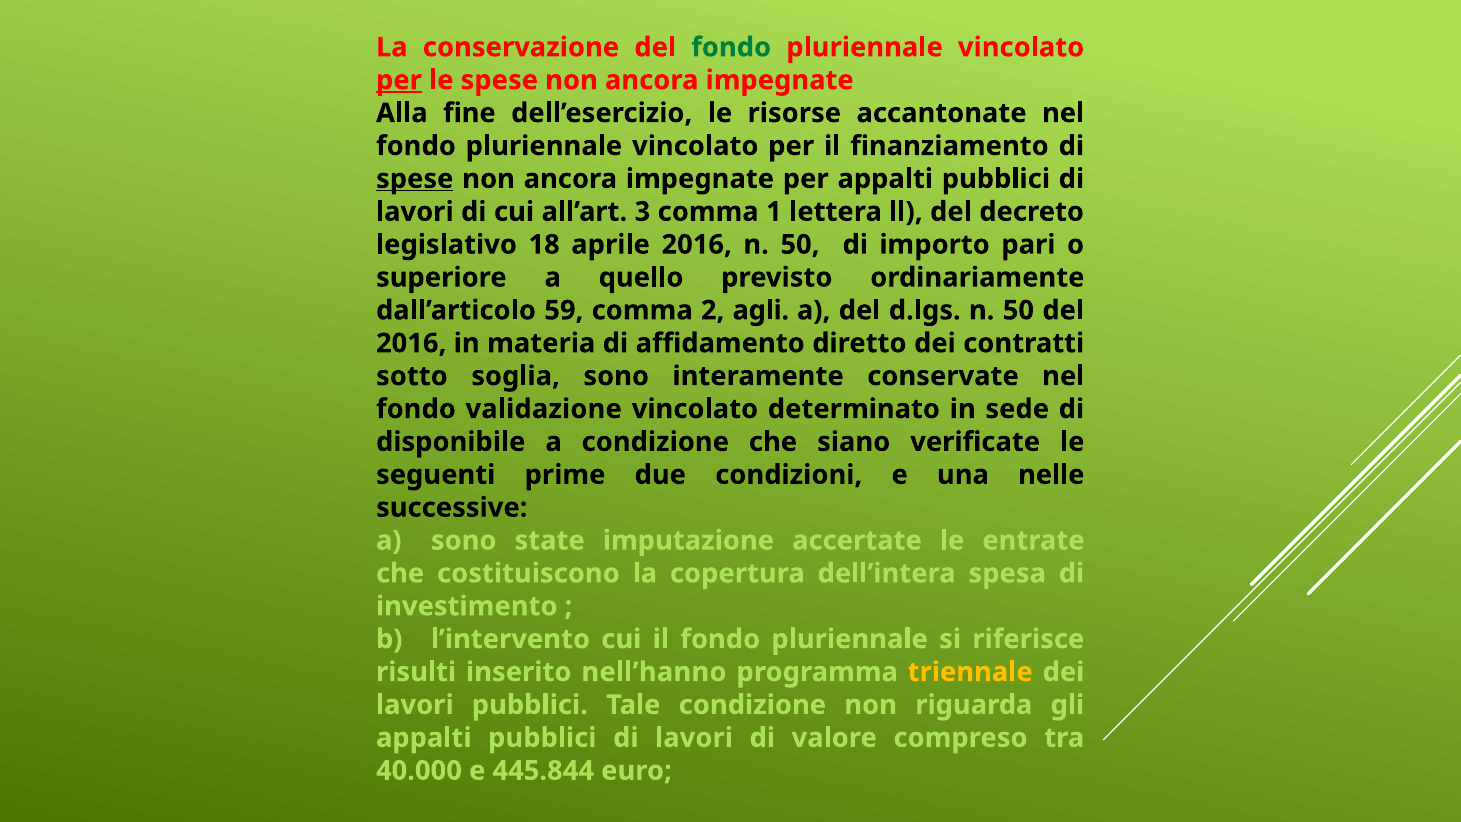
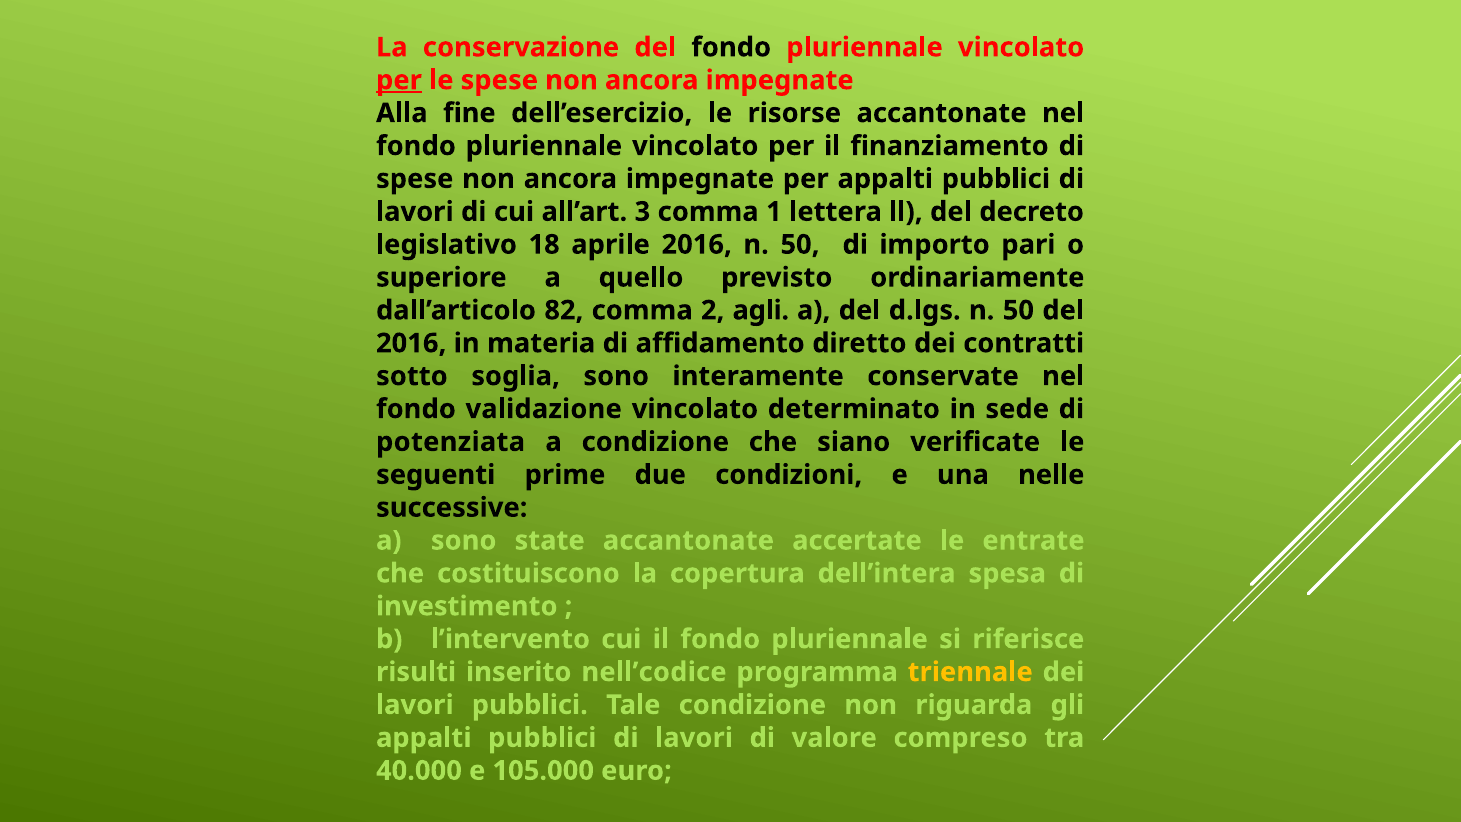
fondo colour: green -> black (731, 47)
spese underline: present -> none (415, 179)
59: 59 -> 82 (564, 310)
disponibile: disponibile -> potenziata (451, 442)
state imputazione: imputazione -> accantonate (688, 540)
nell’hanno: nell’hanno -> nell’codice (654, 672)
445.844: 445.844 -> 105.000 (543, 771)
